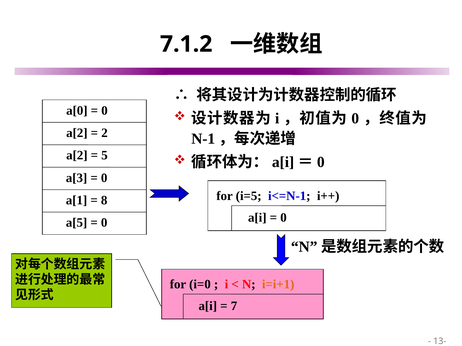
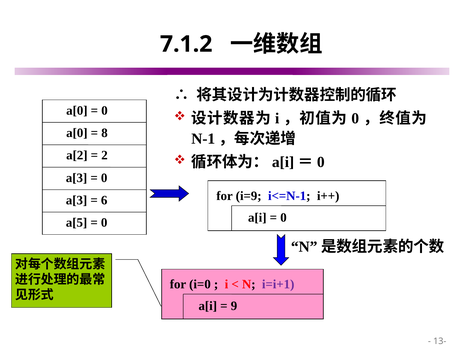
a[2: a[2 -> a[0 (77, 133)
2: 2 -> 8 (105, 133)
5: 5 -> 2 (105, 156)
i=5: i=5 -> i=9 (249, 196)
a[1: a[1 -> a[3 (77, 200)
8: 8 -> 6 (104, 200)
i=i+1 colour: orange -> purple (278, 285)
7: 7 -> 9 (234, 306)
